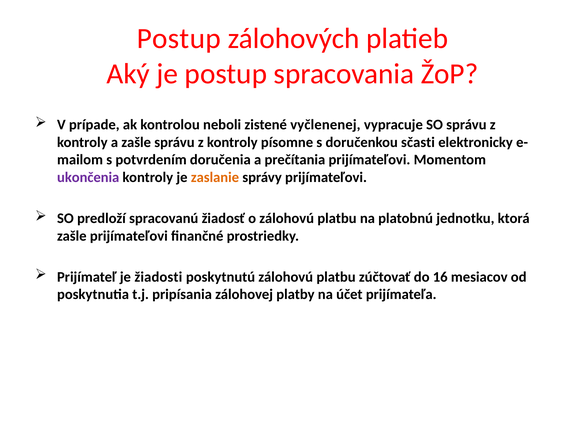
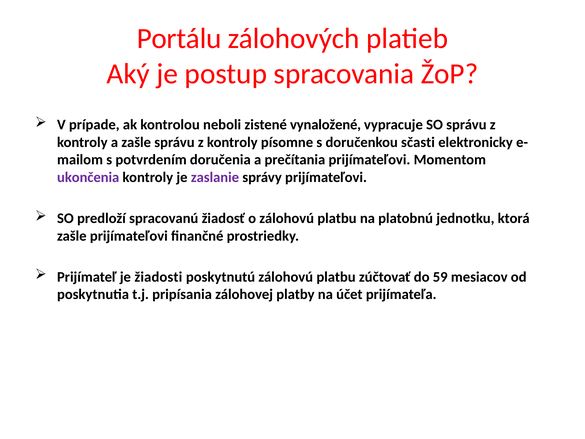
Postup: Postup -> Portálu (179, 39)
vyčlenenej: vyčlenenej -> vynaložené (326, 125)
zaslanie colour: orange -> purple (215, 177)
16: 16 -> 59 (440, 277)
